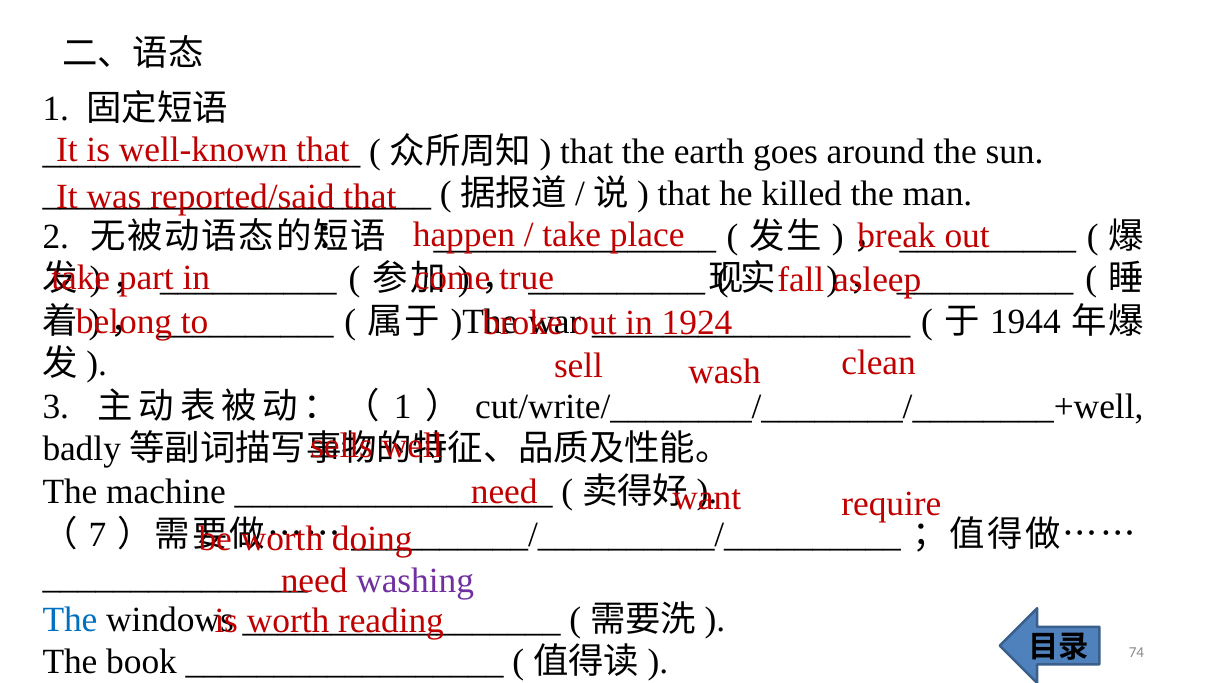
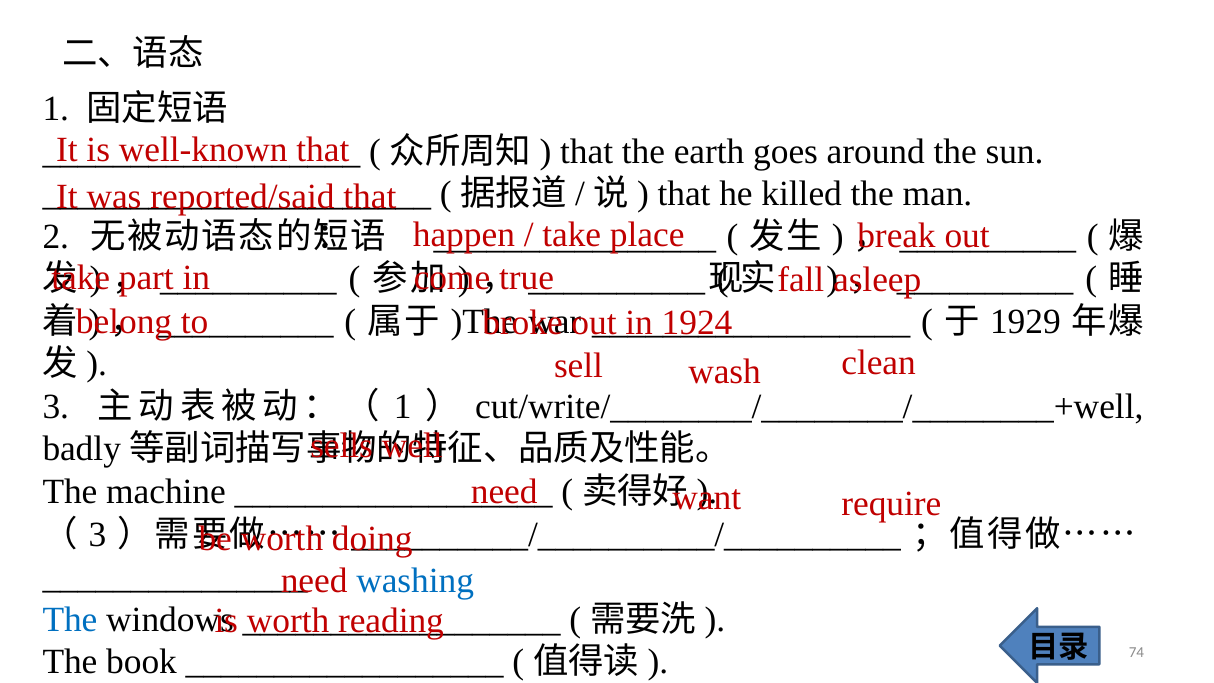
1944: 1944 -> 1929 (1025, 322)
7: 7 -> 3 (98, 534)
washing colour: purple -> blue (415, 581)
